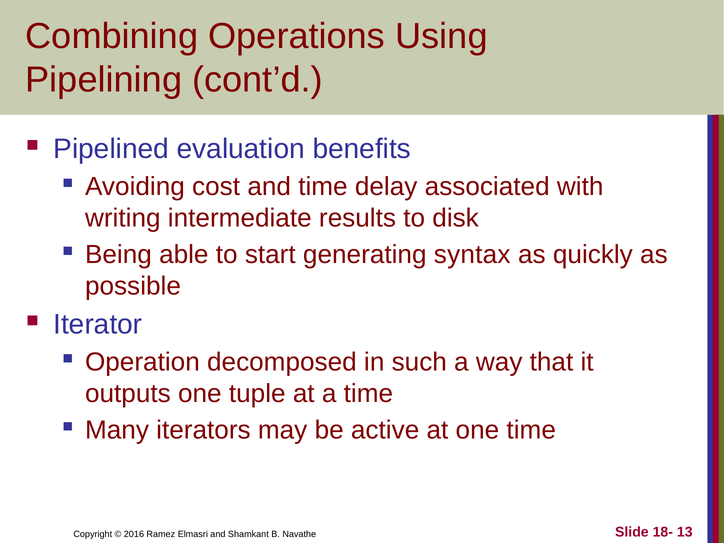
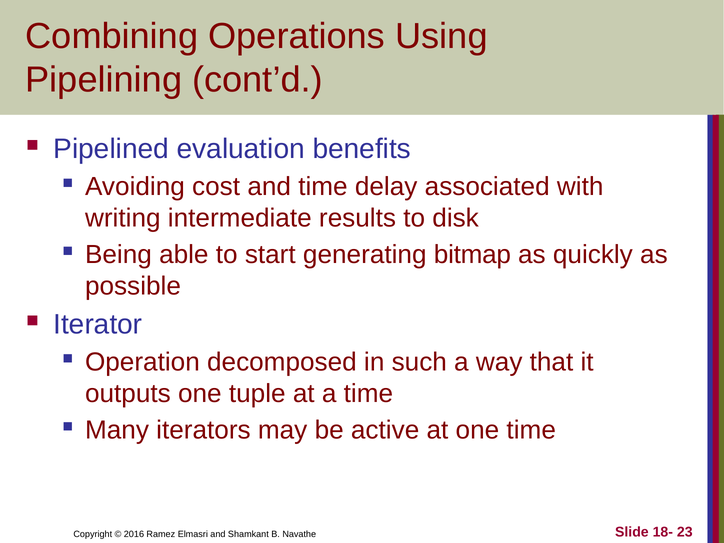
syntax: syntax -> bitmap (472, 255)
13: 13 -> 23 (685, 532)
